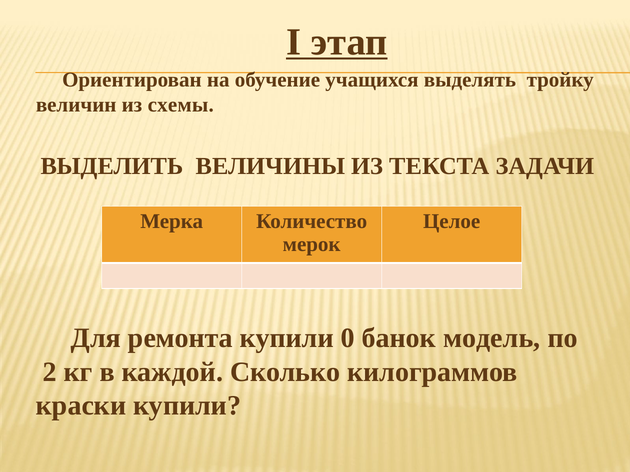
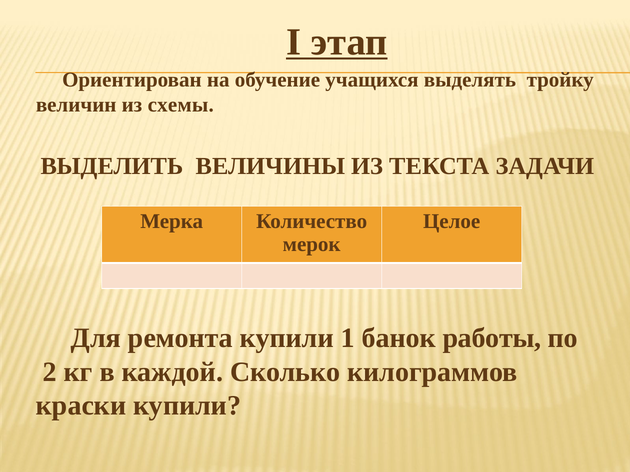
0: 0 -> 1 (348, 339)
модель: модель -> работы (492, 339)
